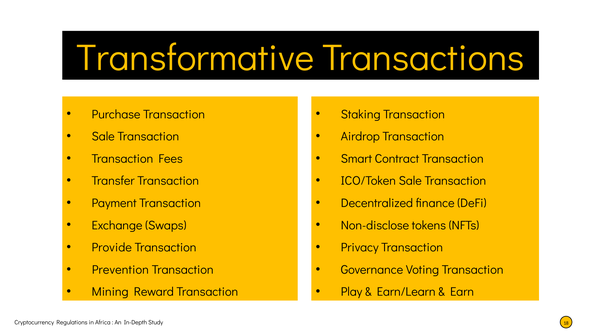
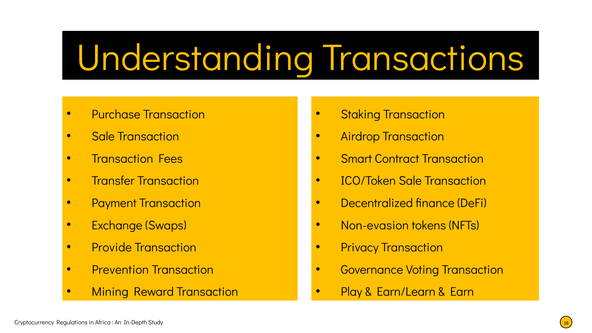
Transformative: Transformative -> Understanding (195, 58)
Non-disclose: Non-disclose -> Non-evasion (375, 225)
